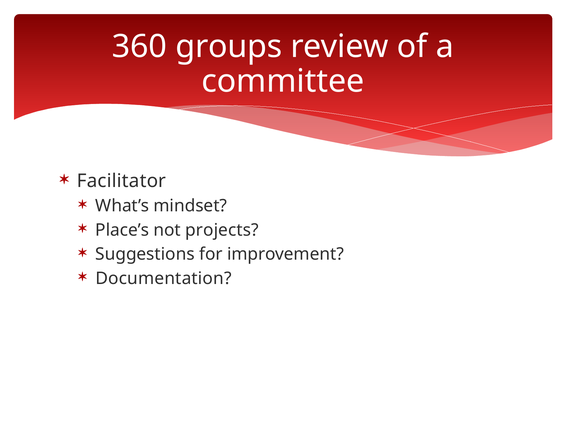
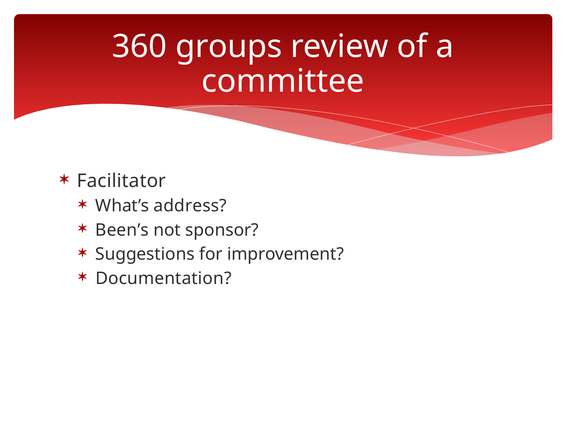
mindset: mindset -> address (190, 206)
Place’s: Place’s -> Been’s (122, 230)
projects: projects -> sponsor (222, 230)
